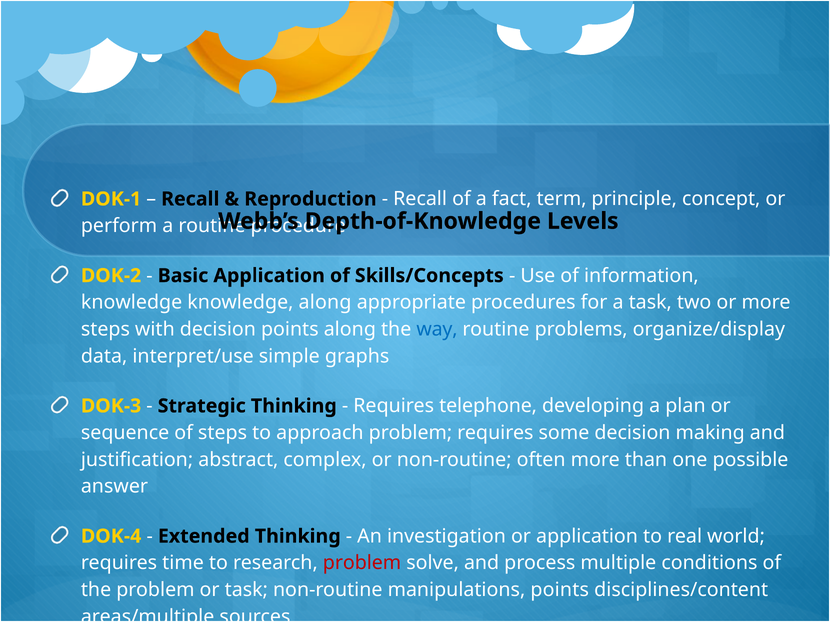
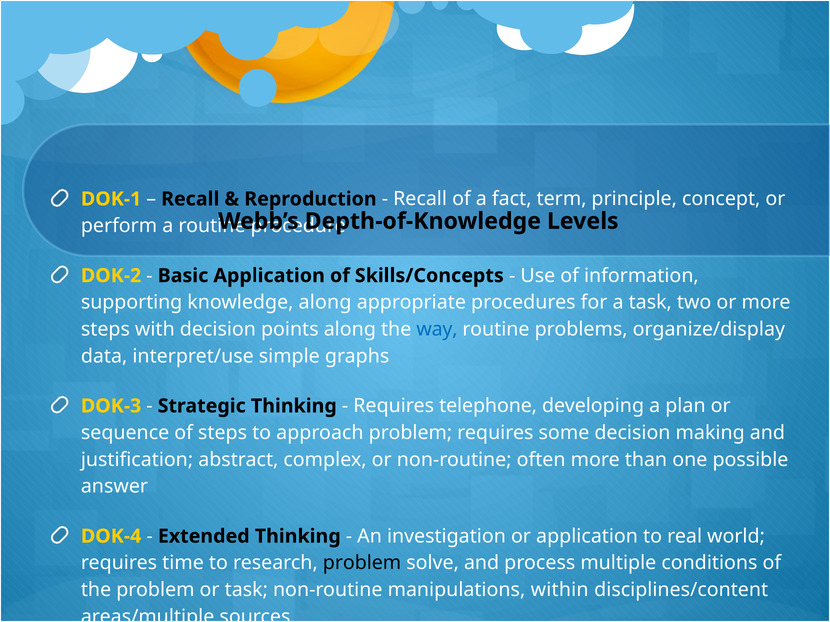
knowledge: knowledge -> supporting (132, 303)
problem colour: red -> black (362, 563)
manipulations points: points -> within (560, 590)
